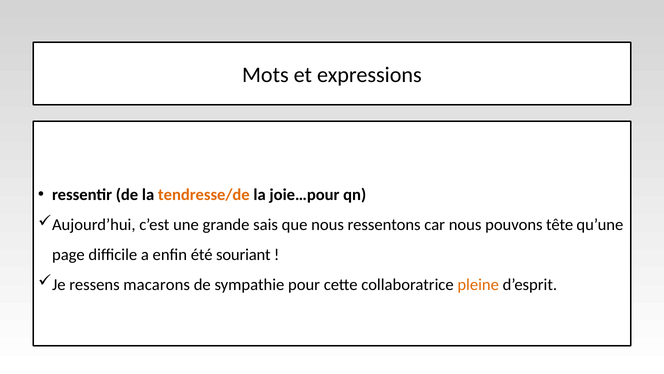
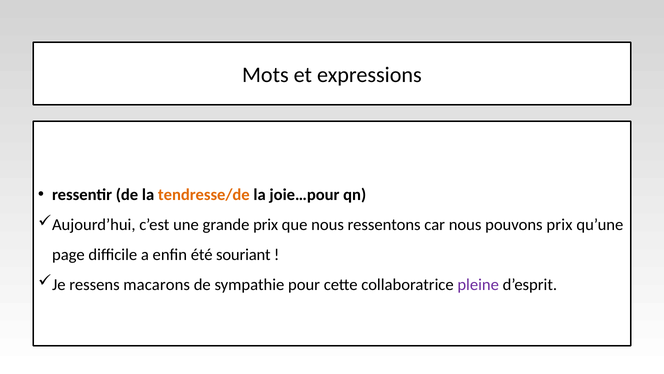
grande sais: sais -> prix (266, 224)
pouvons tête: tête -> prix (559, 224)
pleine colour: orange -> purple (478, 284)
